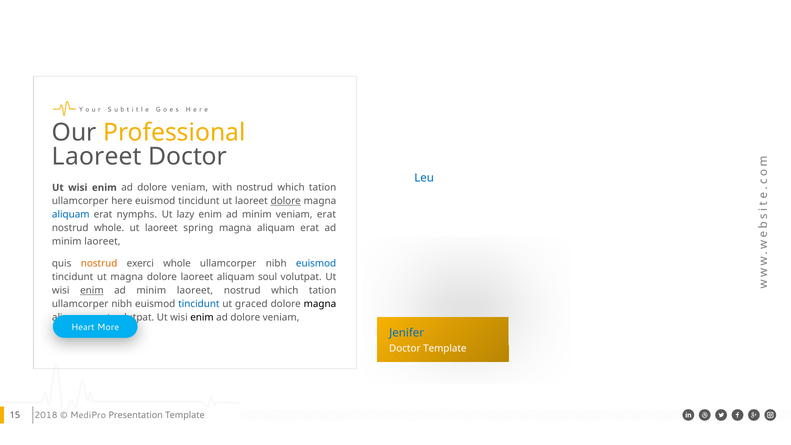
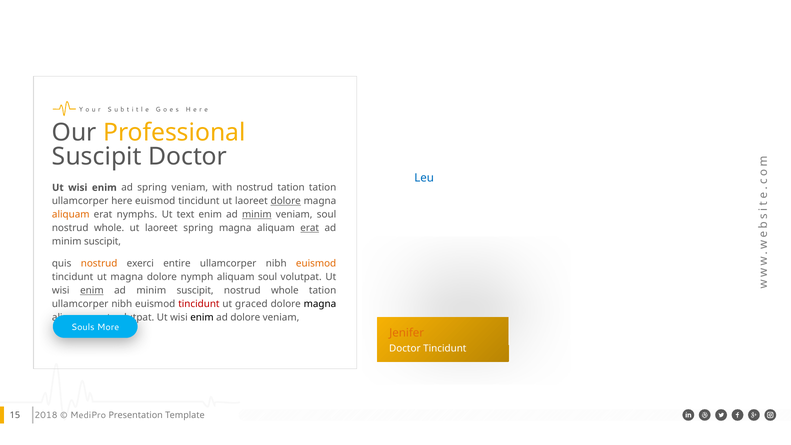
Laoreet: Laoreet -> Suscipit (97, 157)
dolore: dolore -> spring (152, 188)
which: which -> tation (291, 188)
aliquam colour: blue -> orange (71, 215)
lazy: lazy -> text (186, 215)
minim underline: none -> present (257, 215)
veniam erat: erat -> soul (326, 215)
erat underline: none -> present (310, 228)
laoreet: laoreet -> suscipit (102, 242)
exerci whole: whole -> entire (177, 263)
euismod colour: blue -> orange (316, 263)
dolore laoreet: laoreet -> nymph (197, 277)
laoreet: laoreet -> suscipit (195, 290)
which: which -> whole (285, 290)
tincidunt colour: blue -> red (199, 304)
Heart: Heart -> Souls (83, 327)
Jenifer colour: blue -> orange (407, 333)
Doctor Template: Template -> Tincidunt (445, 349)
